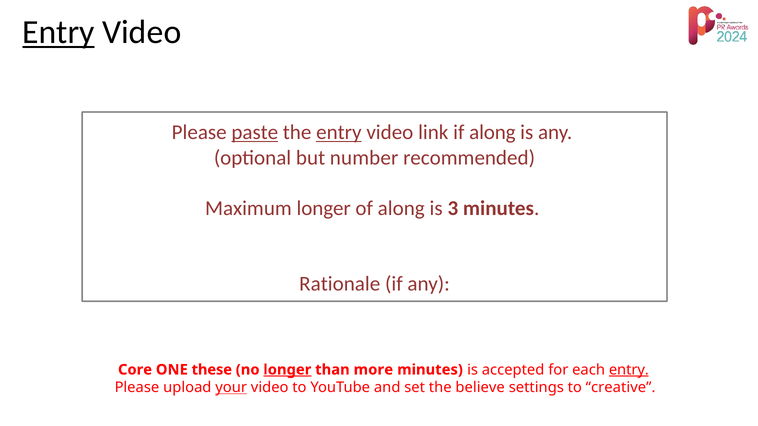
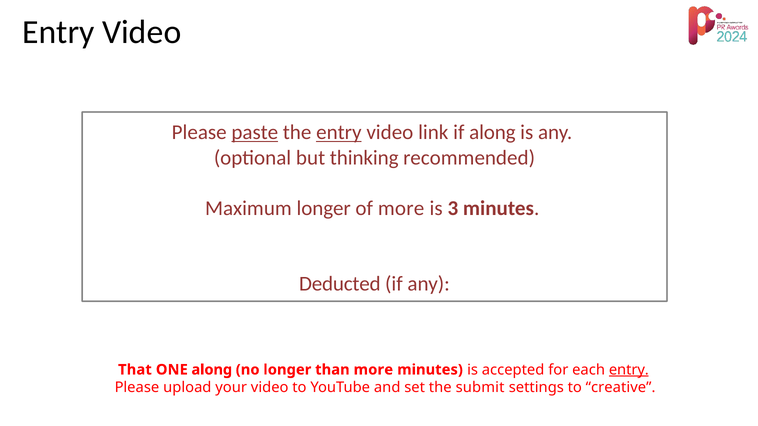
Entry underline: present -> none (58, 32)
number: number -> thinking (364, 158)
of along: along -> more (401, 208)
Rationale: Rationale -> Deducted (340, 284)
Core: Core -> That (135, 370)
ONE these: these -> along (212, 370)
longer underline: present -> none (287, 370)
your underline: present -> none (231, 388)
believe: believe -> submit (480, 388)
